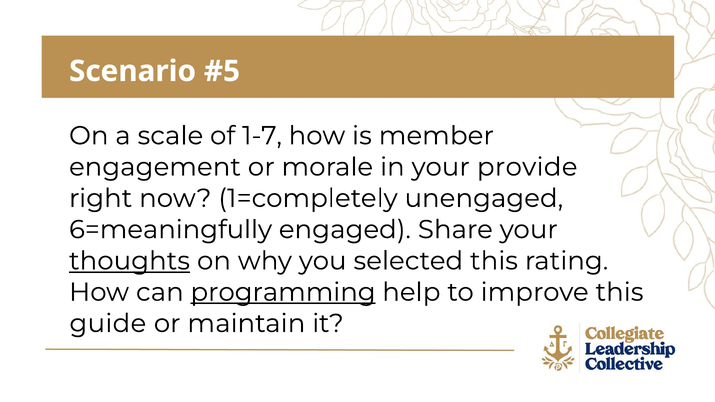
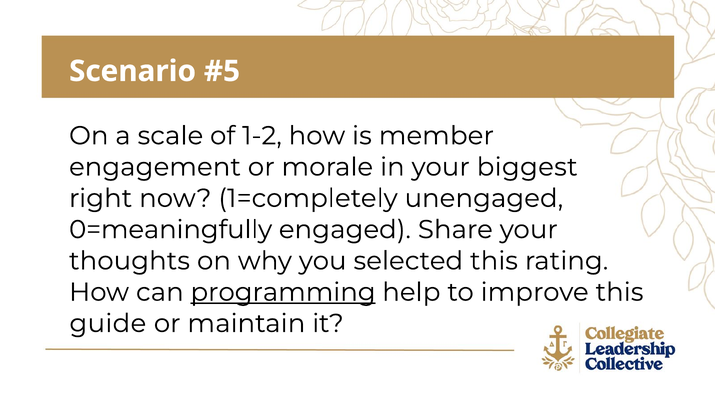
1-7: 1-7 -> 1-2 (262, 136)
provide: provide -> biggest (527, 167)
6=meaningfully: 6=meaningfully -> 0=meaningfully (171, 230)
thoughts underline: present -> none (130, 261)
